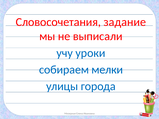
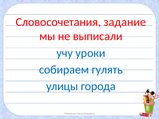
мелки: мелки -> гулять (107, 70)
